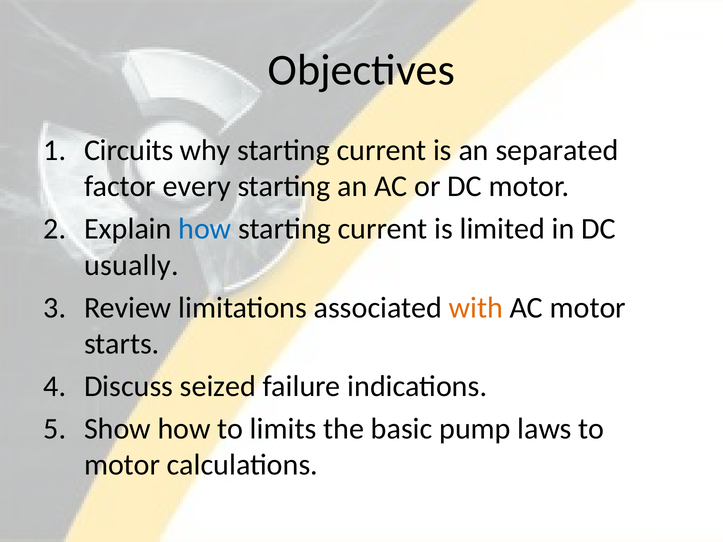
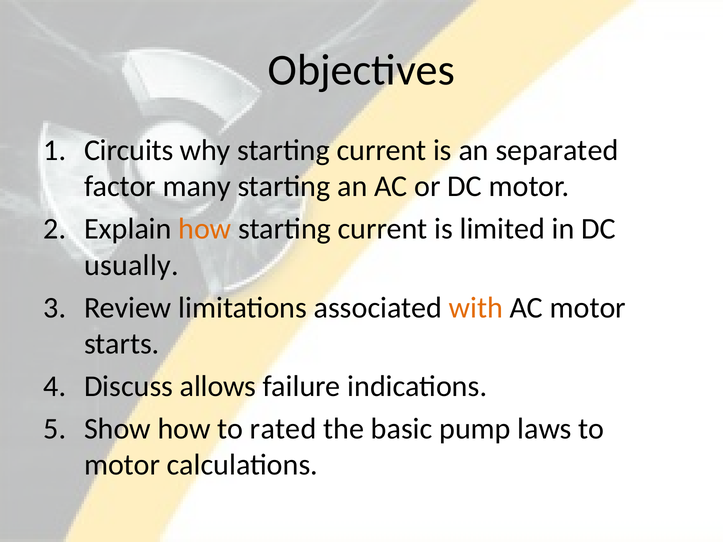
every: every -> many (197, 186)
how colour: blue -> orange (205, 229)
seized: seized -> allows (218, 387)
limits: limits -> rated (283, 429)
